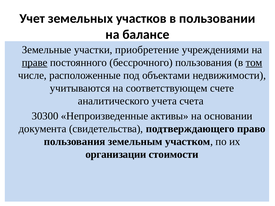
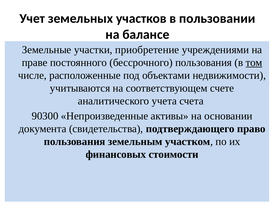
праве underline: present -> none (35, 63)
30300: 30300 -> 90300 (45, 116)
организации: организации -> финансовых (116, 155)
